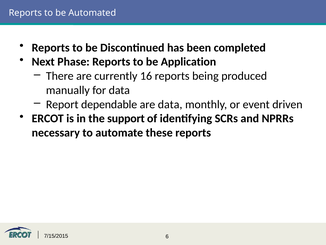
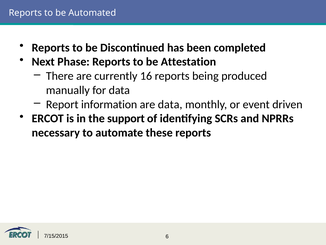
Application: Application -> Attestation (188, 62)
dependable: dependable -> information (109, 104)
